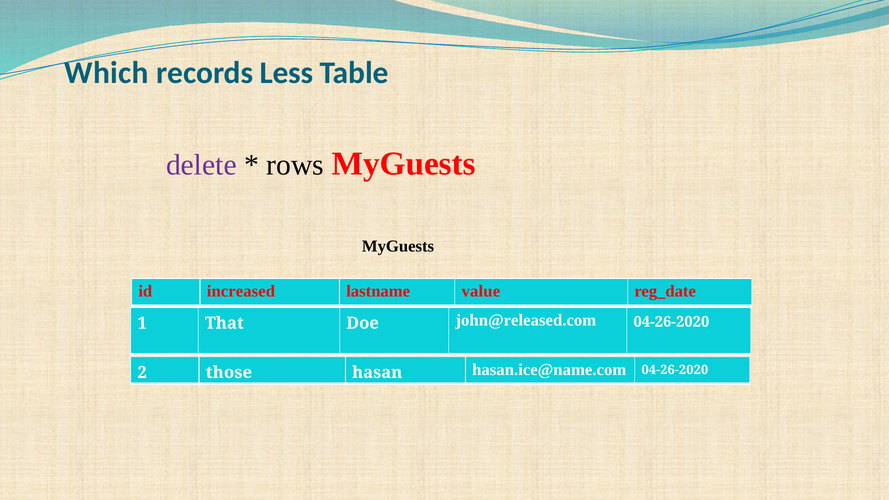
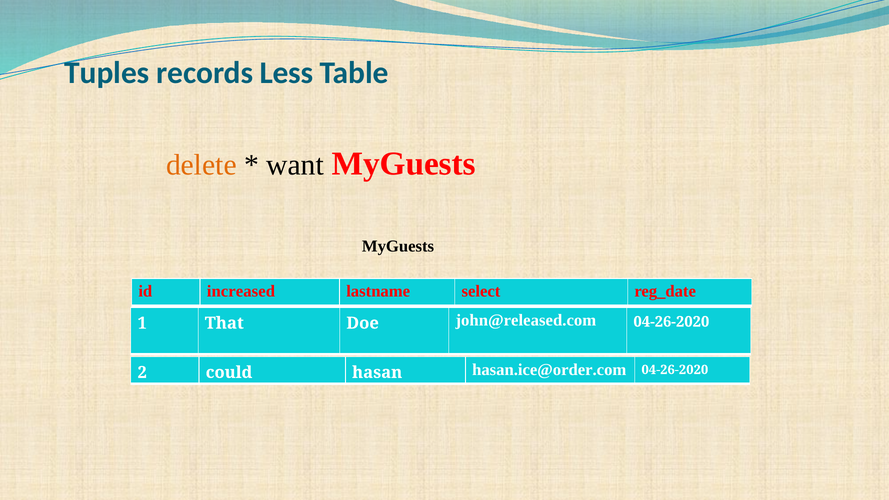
Which: Which -> Tuples (107, 73)
delete colour: purple -> orange (201, 165)
rows: rows -> want (295, 165)
value: value -> select (481, 291)
those: those -> could (229, 372)
hasan.ice@name.com: hasan.ice@name.com -> hasan.ice@order.com (549, 370)
